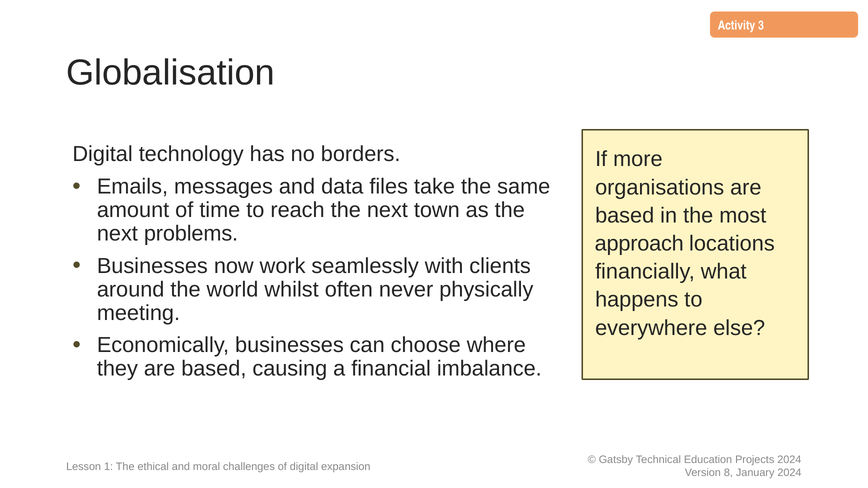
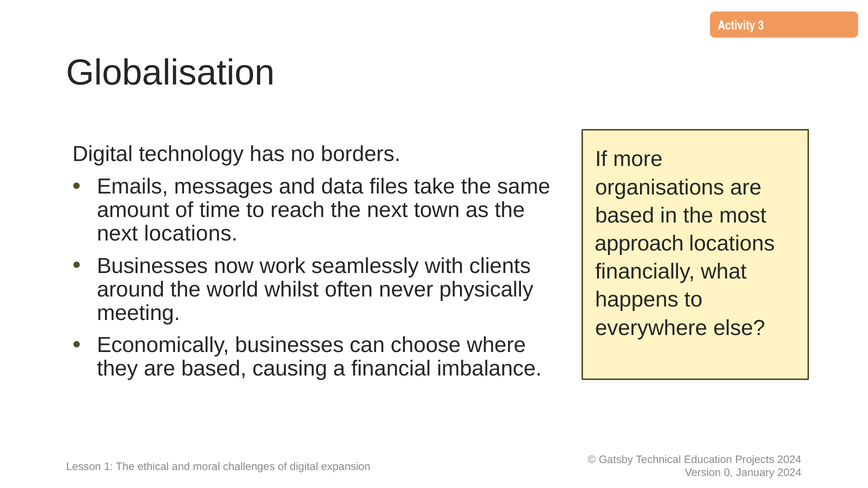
next problems: problems -> locations (191, 234)
8: 8 -> 0 (728, 473)
